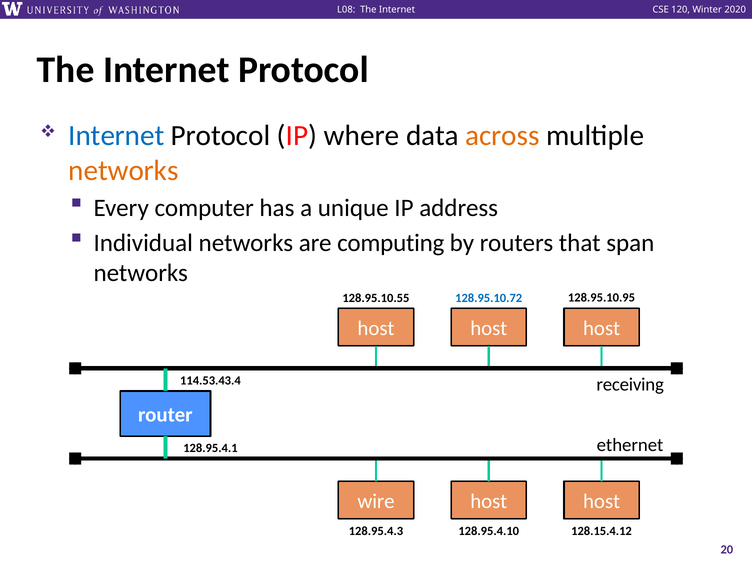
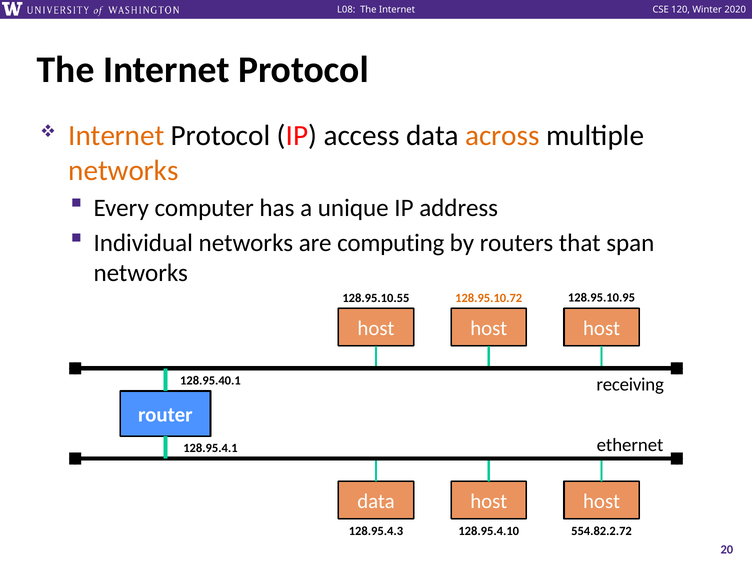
Internet colour: blue -> orange (116, 135)
where: where -> access (362, 135)
128.95.10.72 colour: blue -> orange (489, 298)
114.53.43.4: 114.53.43.4 -> 128.95.40.1 (210, 381)
wire: wire -> data (376, 502)
128.15.4.12: 128.15.4.12 -> 554.82.2.72 (602, 531)
